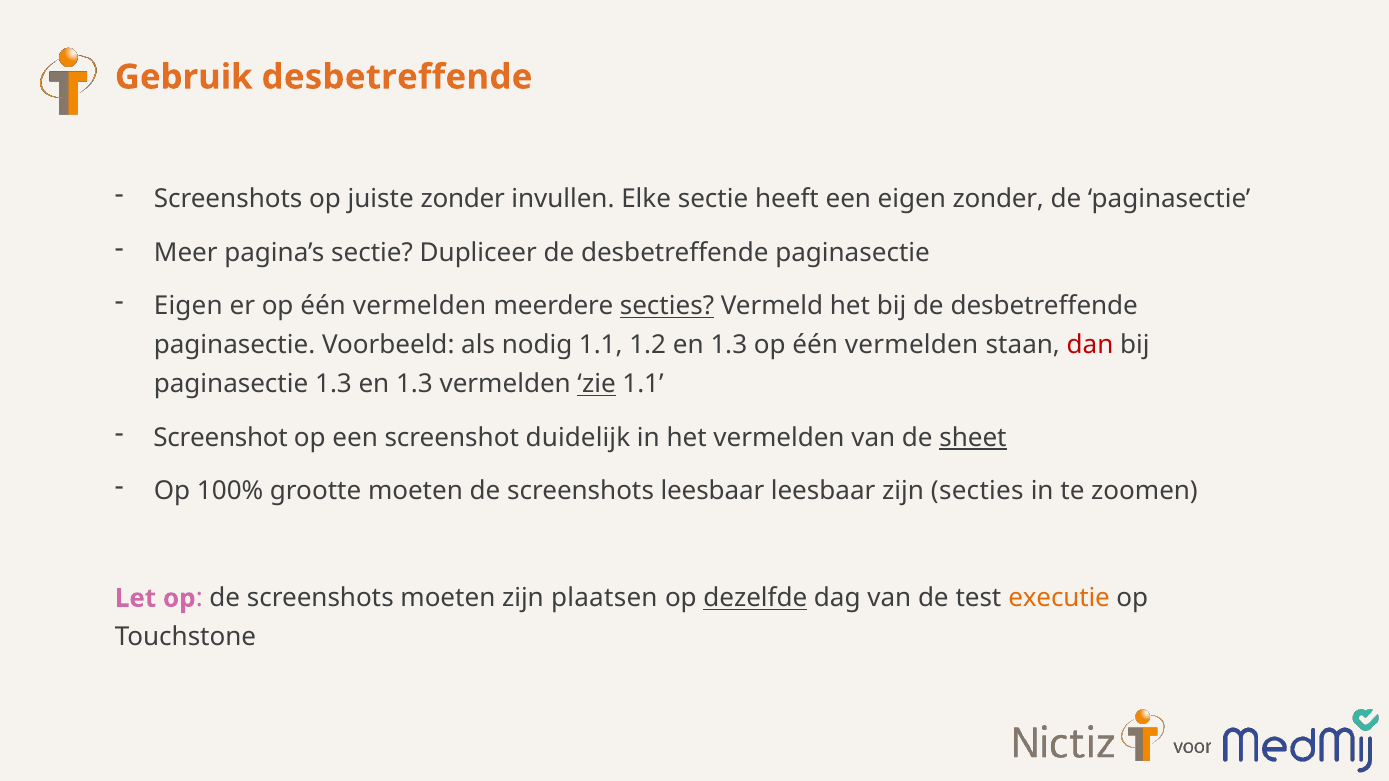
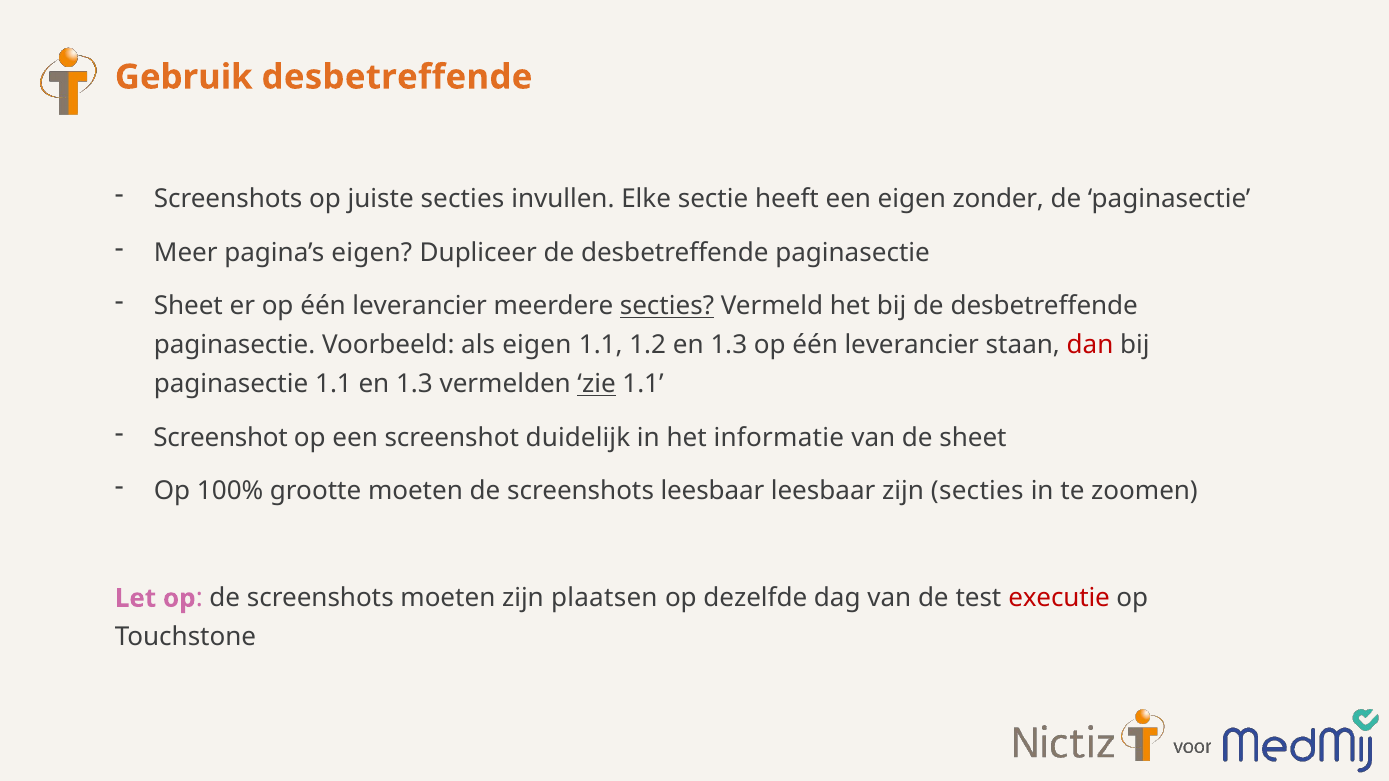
juiste zonder: zonder -> secties (462, 199)
pagina’s sectie: sectie -> eigen (372, 253)
Eigen: Eigen -> Sheet (188, 306)
er op één vermelden: vermelden -> leverancier (420, 306)
als nodig: nodig -> eigen (537, 345)
1.3 op één vermelden: vermelden -> leverancier (912, 345)
paginasectie 1.3: 1.3 -> 1.1 (334, 385)
het vermelden: vermelden -> informatie (779, 438)
sheet underline: present -> none (973, 438)
dezelfde underline: present -> none (755, 598)
executie colour: orange -> red (1059, 598)
